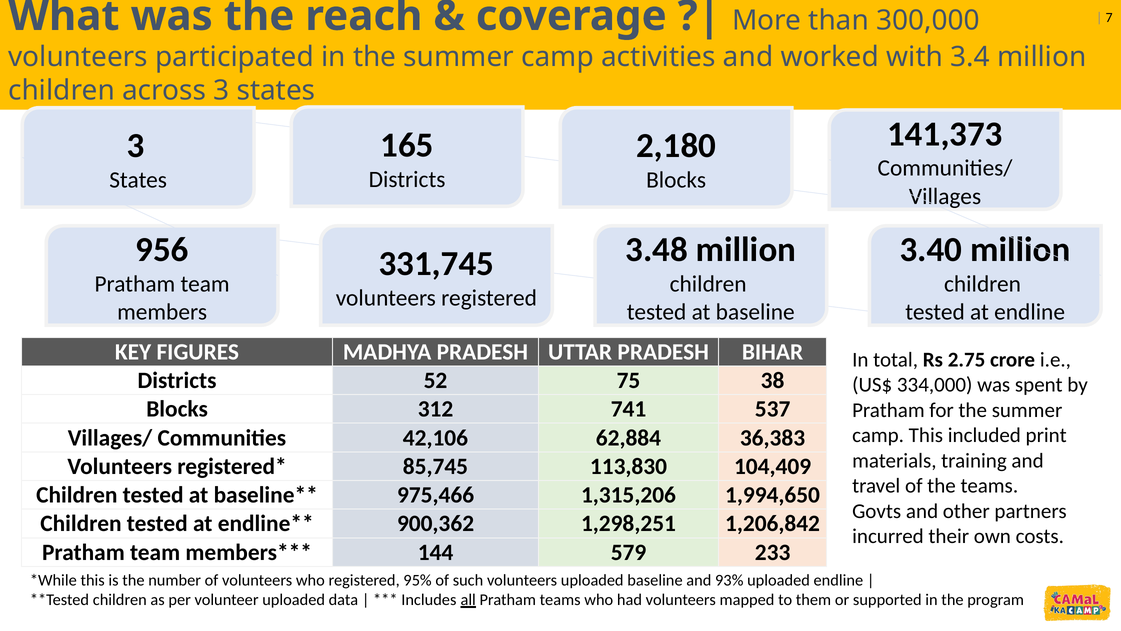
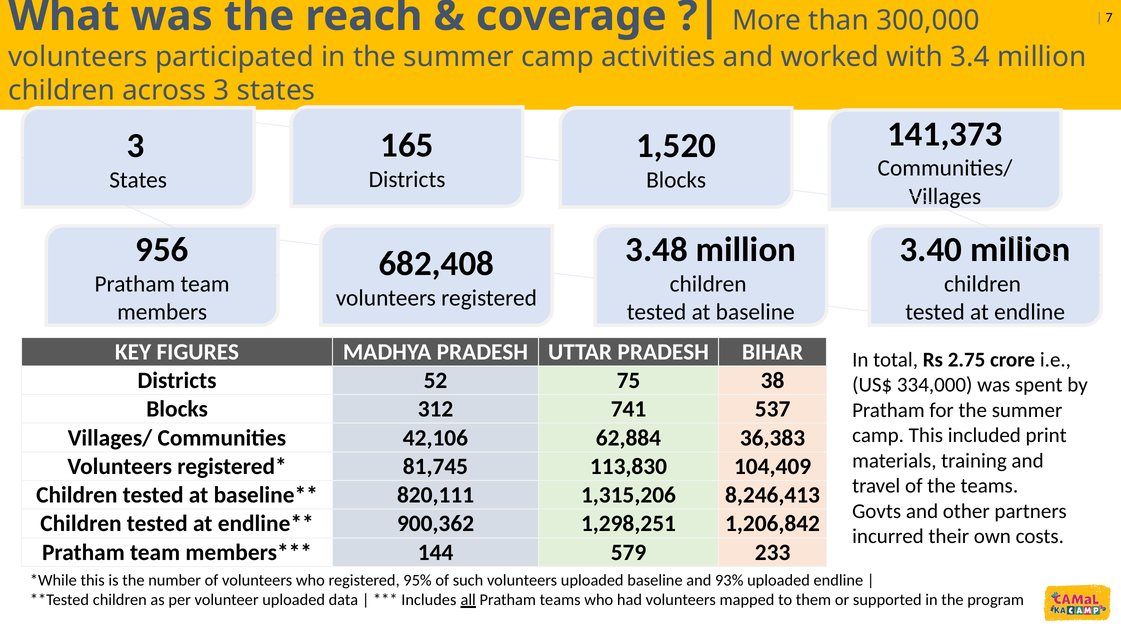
2,180: 2,180 -> 1,520 (676, 146)
331,745: 331,745 -> 682,408 (436, 264)
85,745: 85,745 -> 81,745 (435, 466)
975,466: 975,466 -> 820,111 (436, 495)
1,994,650: 1,994,650 -> 8,246,413 (773, 495)
